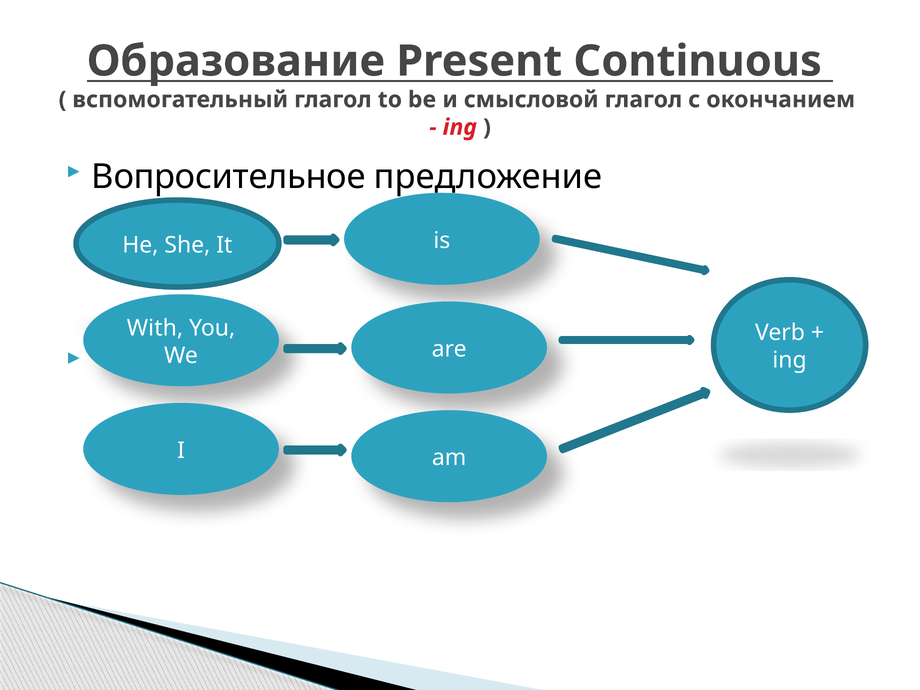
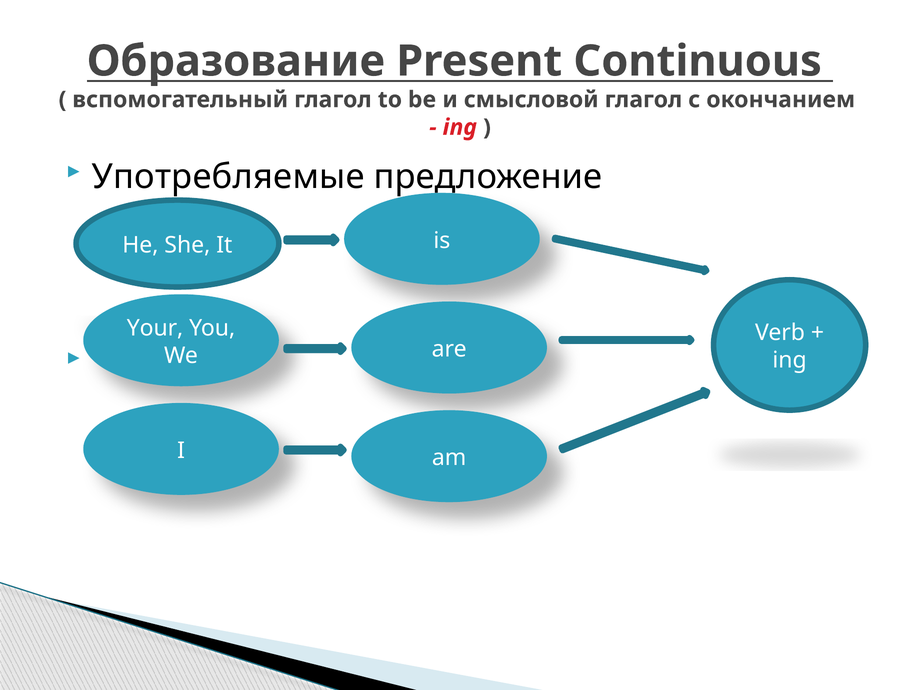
Вопросительное: Вопросительное -> Употребляемые (228, 177)
With: With -> Your (155, 328)
